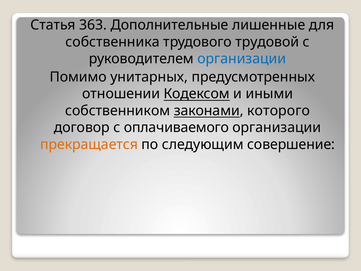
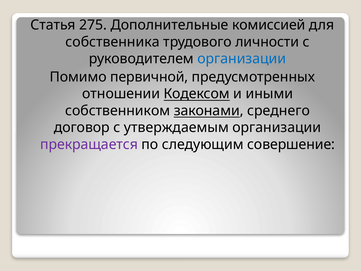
363: 363 -> 275 (93, 25)
лишенные: лишенные -> комиссией (269, 25)
трудовой: трудовой -> личности (267, 42)
унитарных: унитарных -> первичной (149, 77)
которого: которого -> среднего (279, 111)
оплачиваемого: оплачиваемого -> утверждаемым (176, 127)
прекращается colour: orange -> purple (89, 144)
